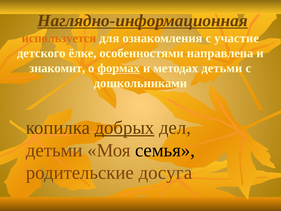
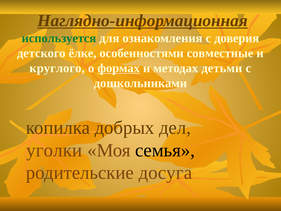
используется colour: orange -> green (59, 38)
участие: участие -> доверия (237, 38)
направлена: направлена -> совместные (220, 53)
знакомит: знакомит -> круглого (57, 68)
добрых underline: present -> none (125, 128)
детьми: детьми -> уголки (54, 150)
